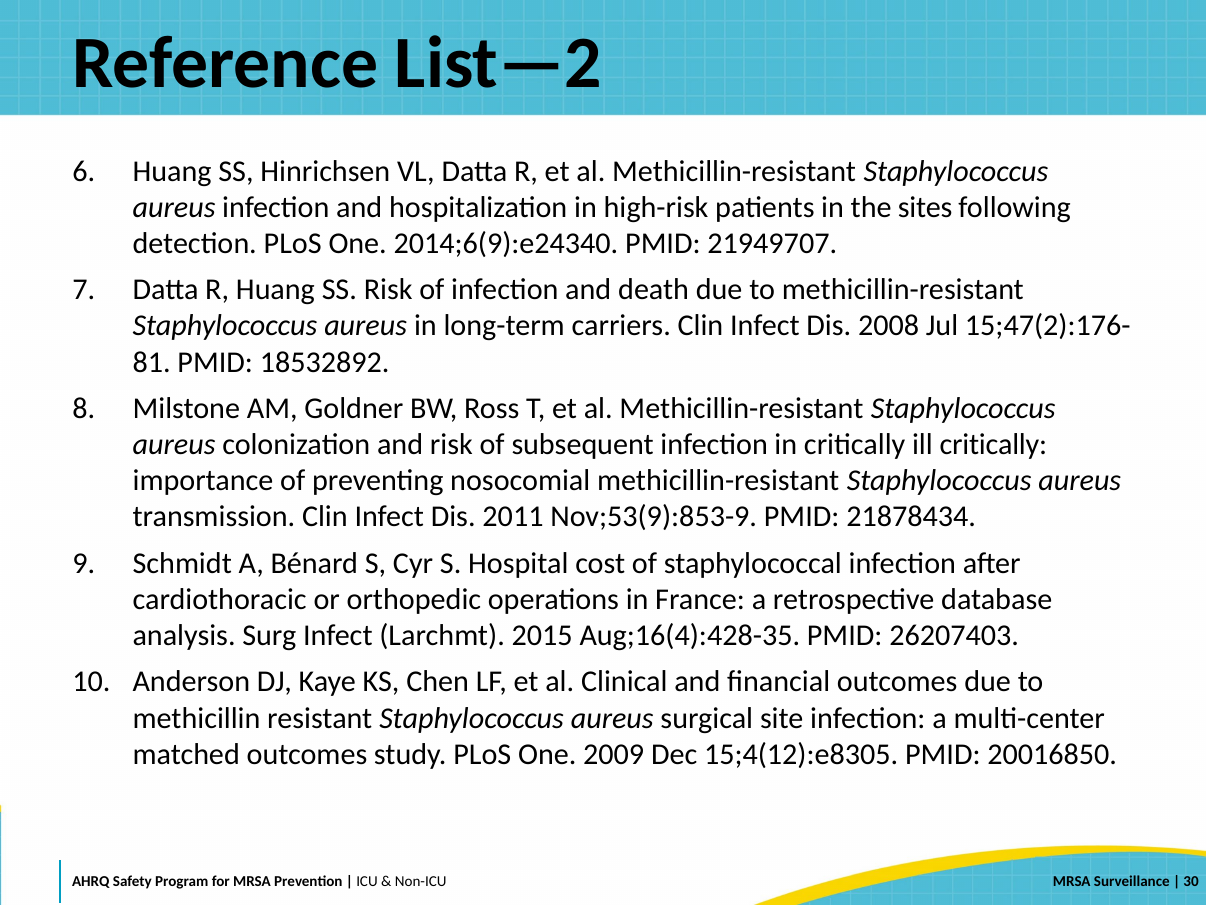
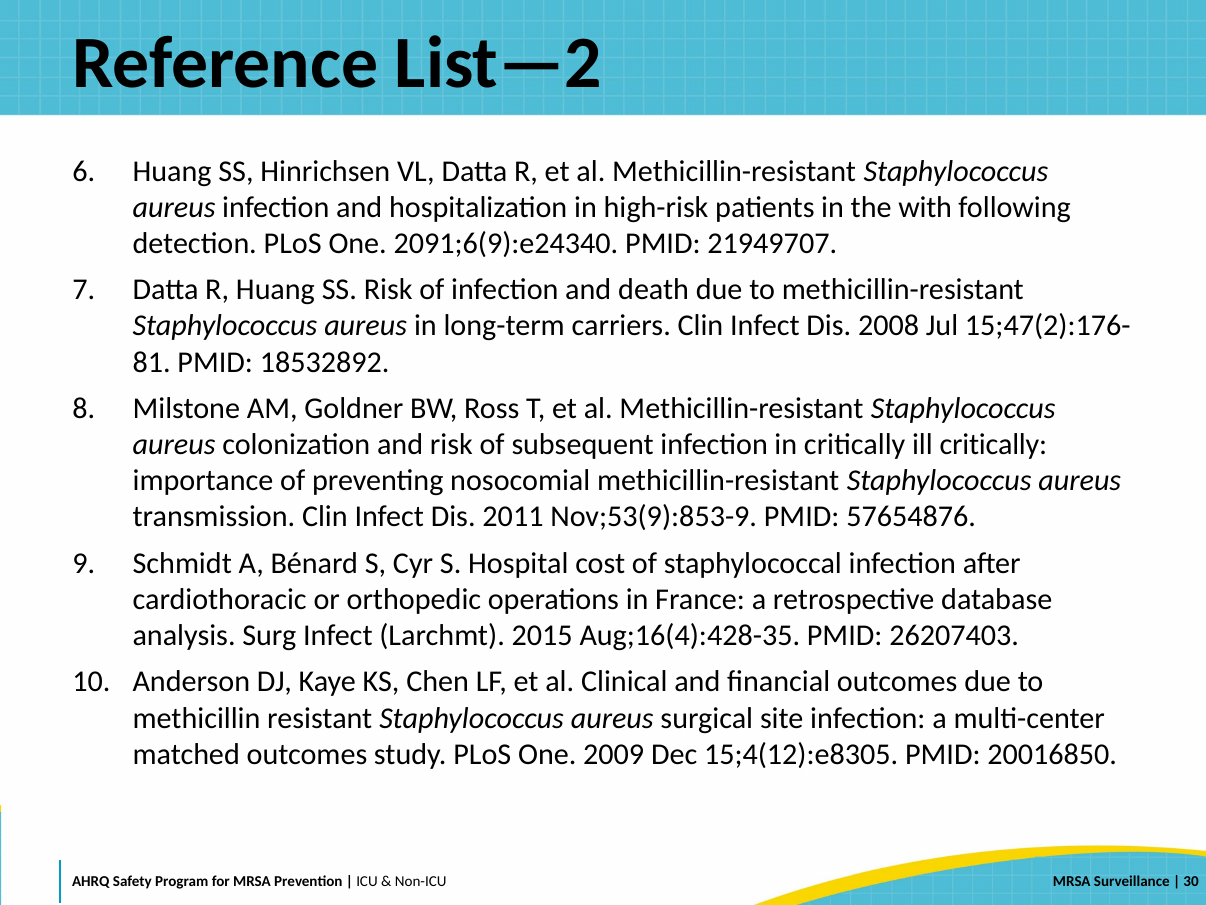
sites: sites -> with (925, 207)
2014;6(9):e24340: 2014;6(9):e24340 -> 2091;6(9):e24340 (506, 243)
21878434: 21878434 -> 57654876 (911, 517)
